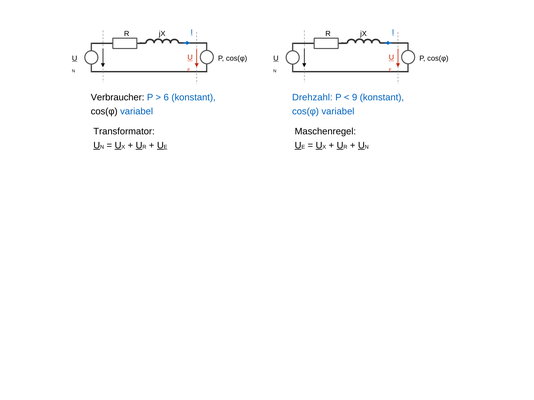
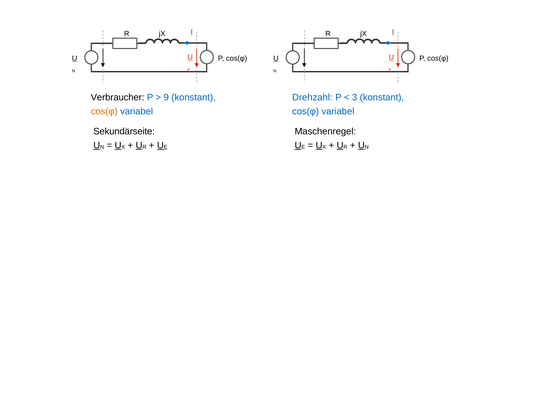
6: 6 -> 9 (166, 98)
9: 9 -> 3 (355, 98)
cos(φ colour: black -> orange (104, 112)
Transformator: Transformator -> Sekundärseite (124, 132)
